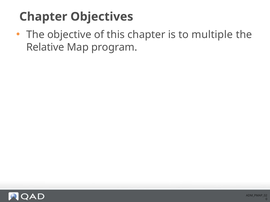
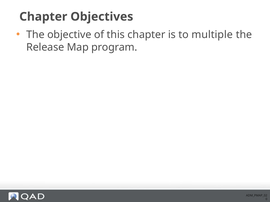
Relative: Relative -> Release (45, 47)
